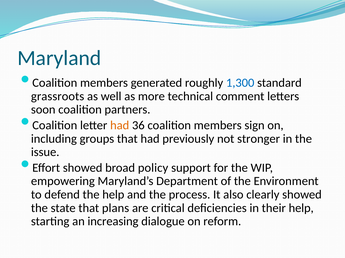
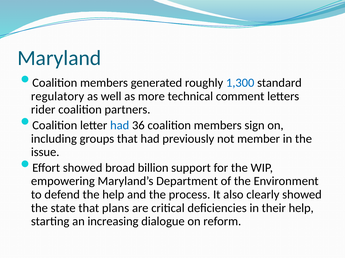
grassroots: grassroots -> regulatory (58, 97)
soon: soon -> rider (43, 110)
had colour: orange -> blue (120, 126)
stronger: stronger -> member (259, 139)
policy: policy -> billion (153, 168)
